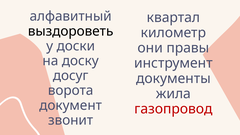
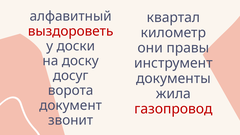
выздороветь colour: black -> red (71, 31)
